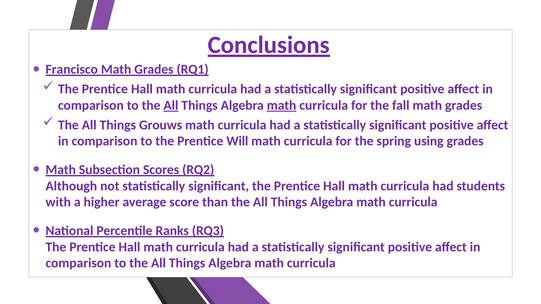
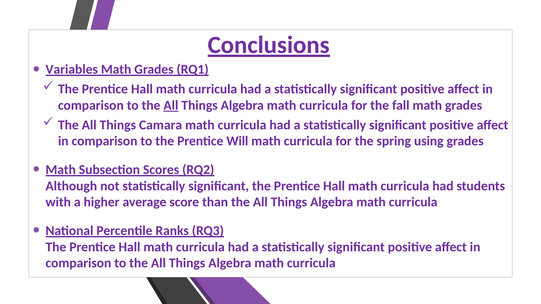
Francisco: Francisco -> Variables (72, 70)
math underline: present -> none (282, 105)
Grouws: Grouws -> Camara (161, 125)
